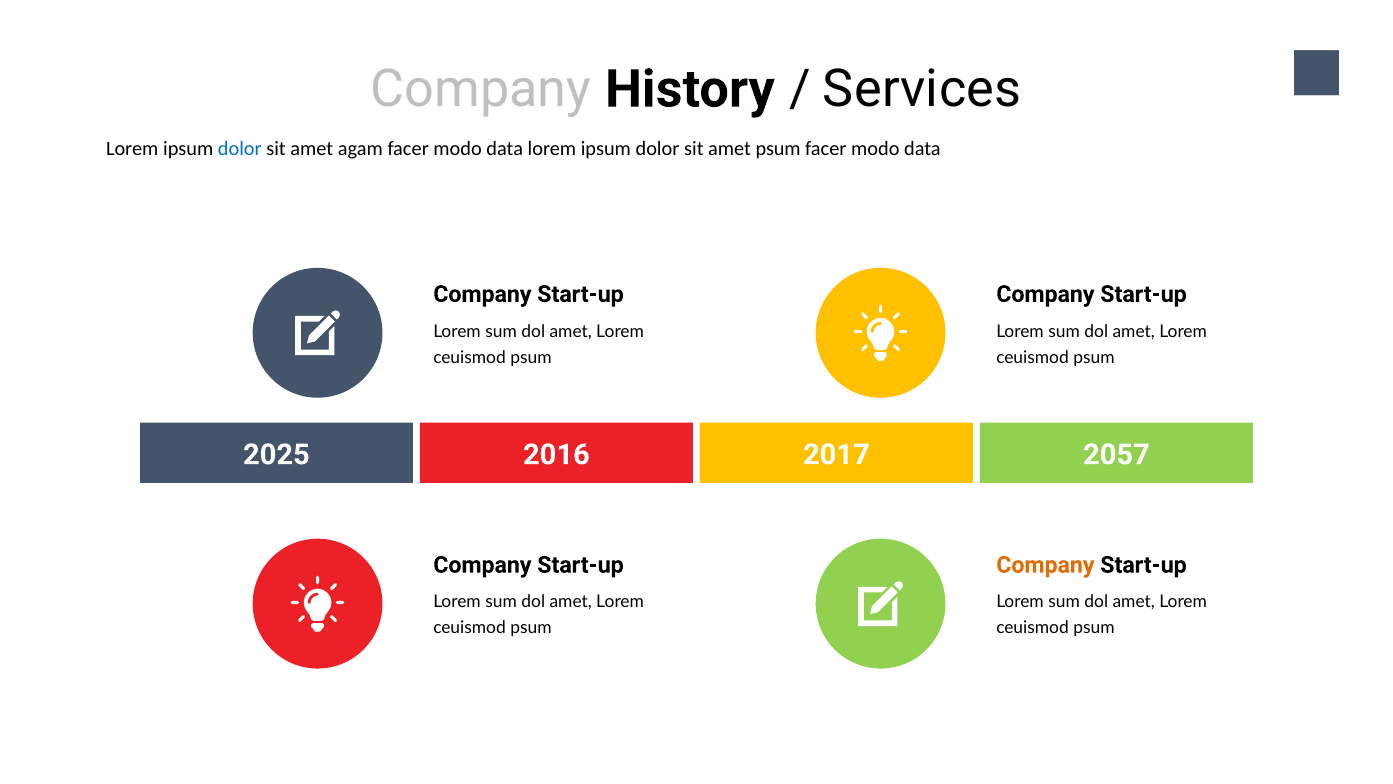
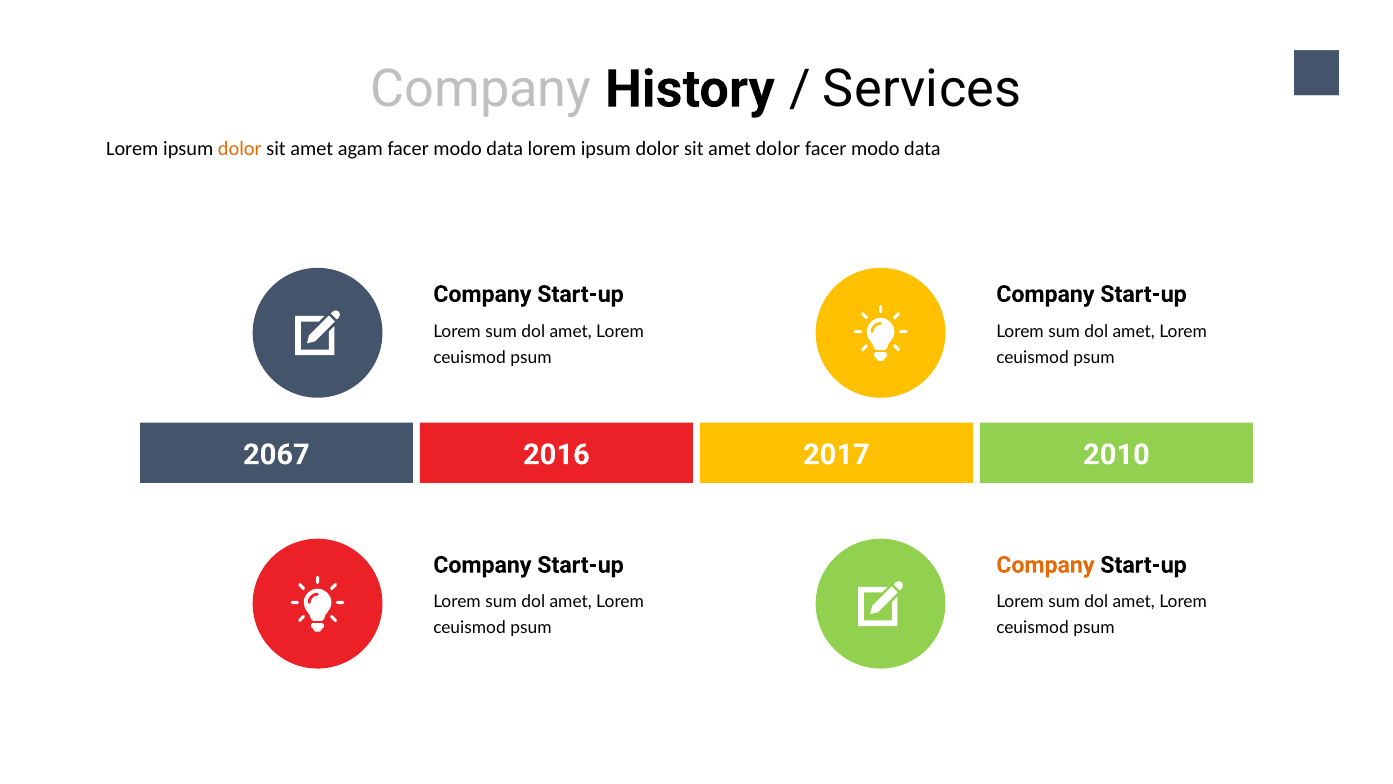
dolor colour: blue -> orange (240, 148)
amet psum: psum -> dolor (778, 148)
2025: 2025 -> 2067 (276, 454)
2057: 2057 -> 2010 (1116, 454)
